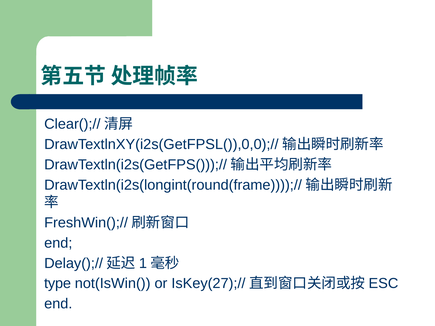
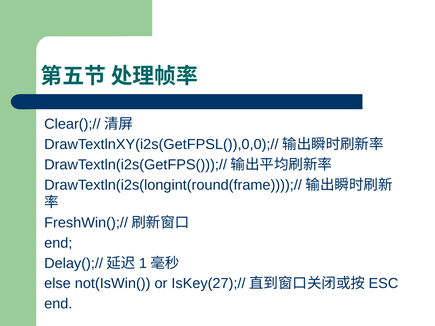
type: type -> else (58, 284)
